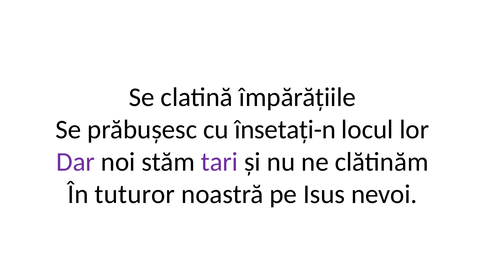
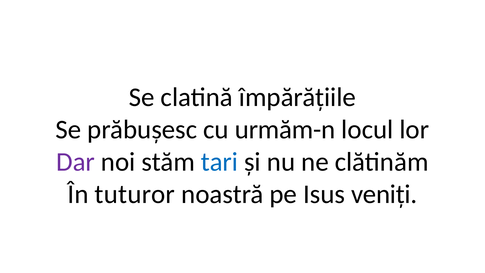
însetați-n: însetați-n -> urmăm-n (285, 129)
tari colour: purple -> blue (220, 162)
nevoi: nevoi -> veniți (384, 194)
